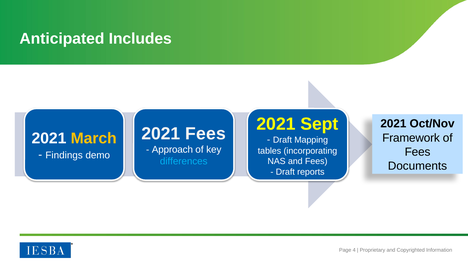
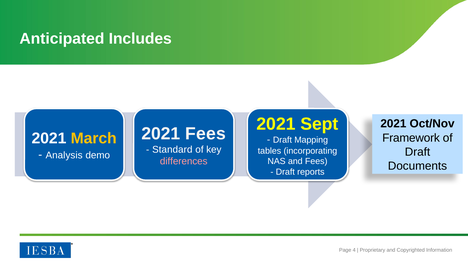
Approach: Approach -> Standard (172, 150)
Fees: Fees -> Draft (417, 152)
Findings: Findings -> Analysis (64, 155)
differences colour: light blue -> pink (184, 162)
